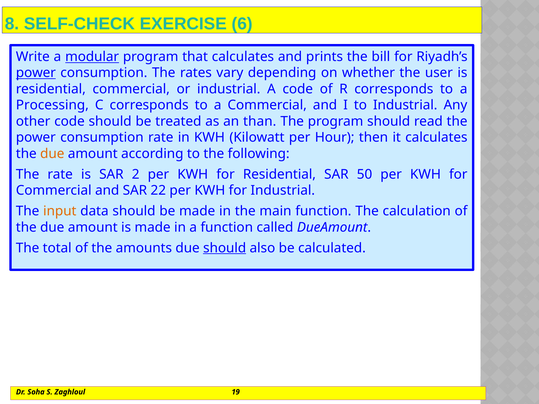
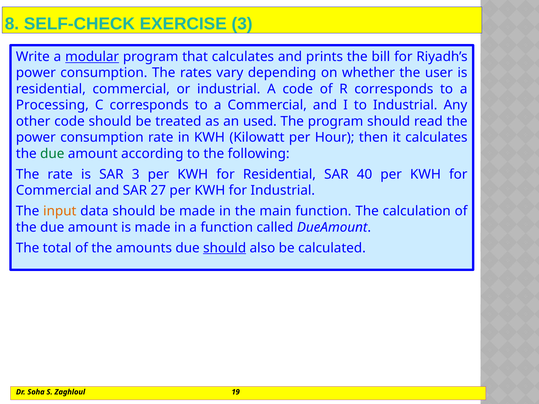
EXERCISE 6: 6 -> 3 (242, 24)
power underline: present -> none (36, 73)
than: than -> used (260, 121)
due colour: orange -> green (52, 154)
SAR 2: 2 -> 3 (136, 174)
50: 50 -> 40 (364, 174)
22: 22 -> 27 (158, 191)
